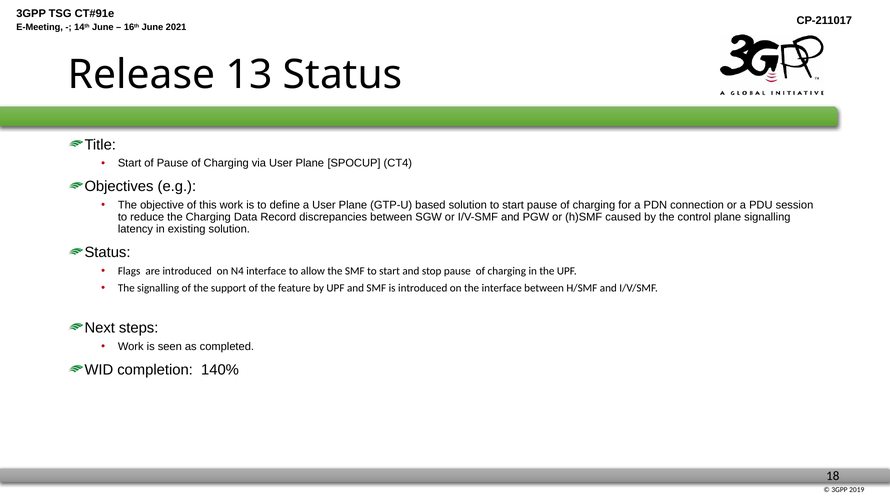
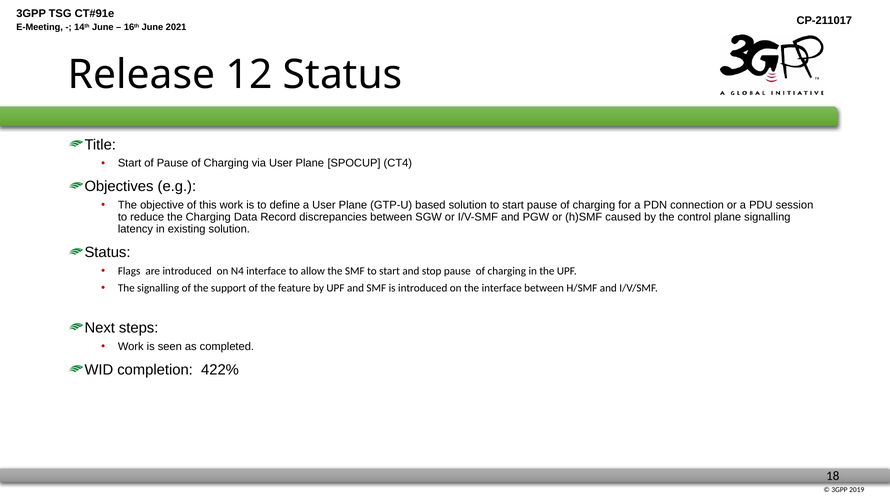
13: 13 -> 12 (249, 75)
140%: 140% -> 422% (220, 369)
